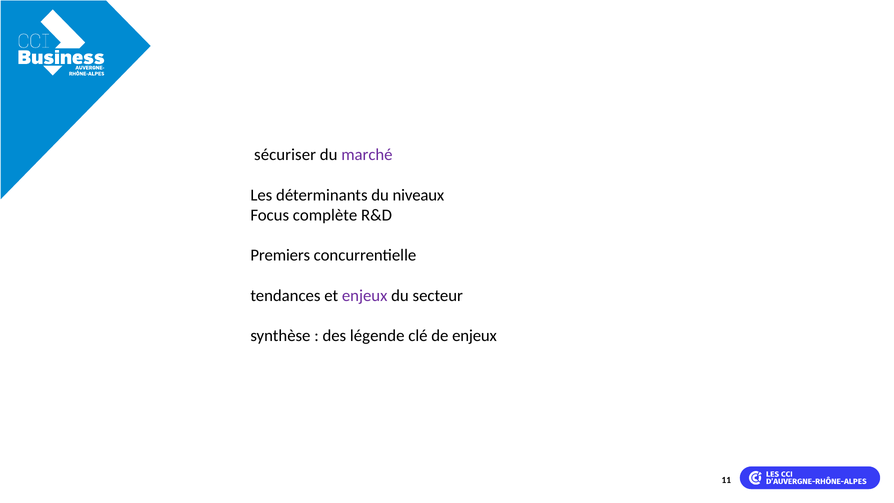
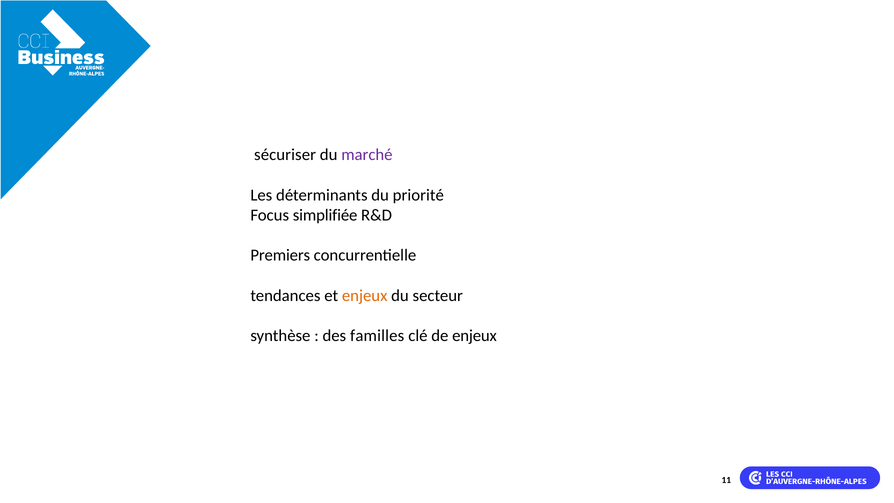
niveaux: niveaux -> priorité (418, 195)
complète: complète -> simplifiée (325, 215)
enjeux colour: purple -> orange (365, 296)
légende: légende -> familles (377, 336)
